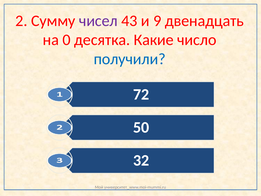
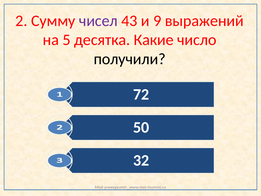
двенадцать: двенадцать -> выражений (204, 21)
0: 0 -> 5 (66, 40)
получили colour: blue -> black (130, 59)
